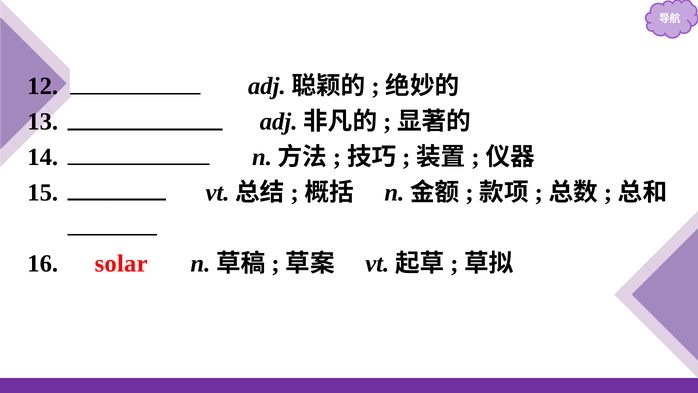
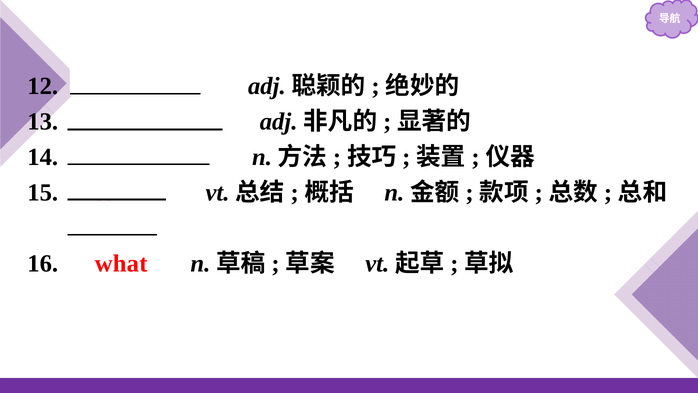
solar: solar -> what (121, 263)
